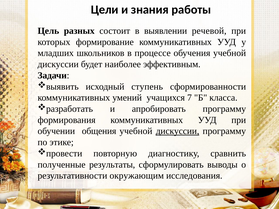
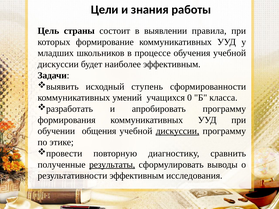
разных: разных -> страны (79, 31)
речевой: речевой -> правила (209, 31)
7: 7 -> 0 (190, 98)
результаты underline: none -> present (112, 165)
результативности окружающим: окружающим -> эффективным (137, 176)
